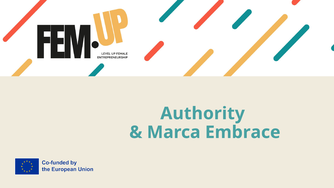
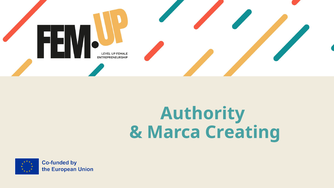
Embrace: Embrace -> Creating (243, 132)
